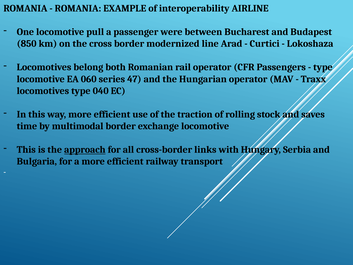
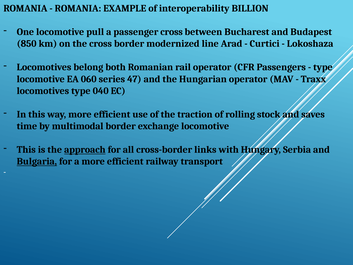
AIRLINE: AIRLINE -> BILLION (250, 8)
passenger were: were -> cross (172, 32)
Bulgaria underline: none -> present (37, 161)
